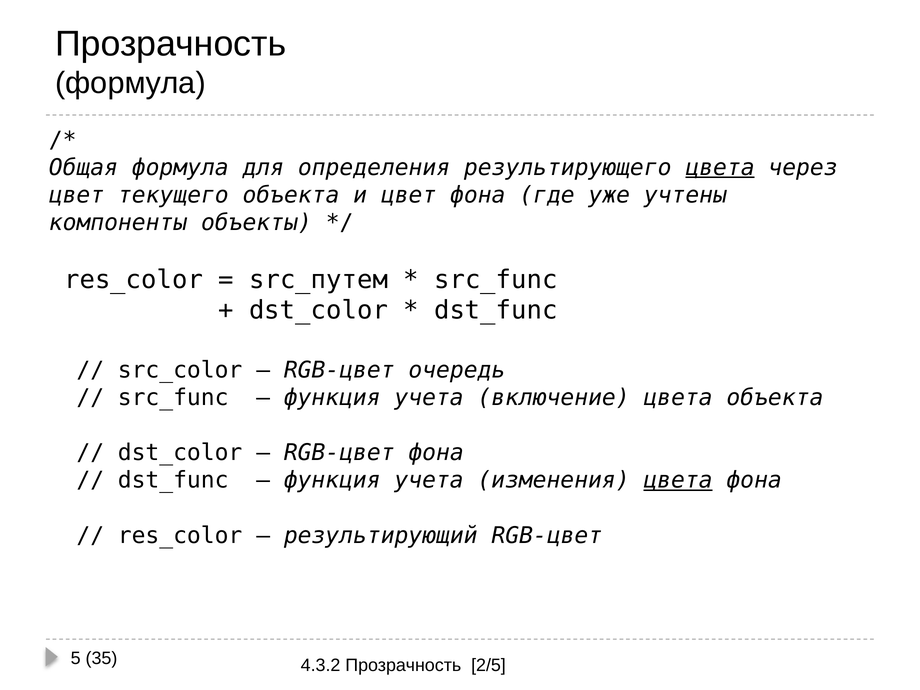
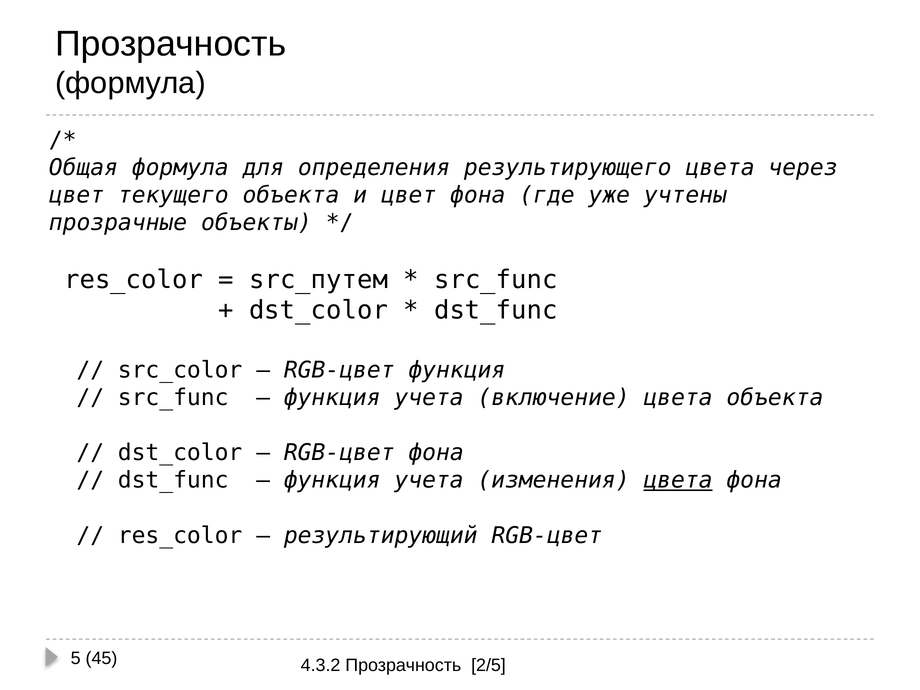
цвета underline: present -> none (720, 168)
компоненты: компоненты -> прозрачные (118, 223)
RGB-цвет очередь: очередь -> функция (457, 370)
35: 35 -> 45 (101, 659)
